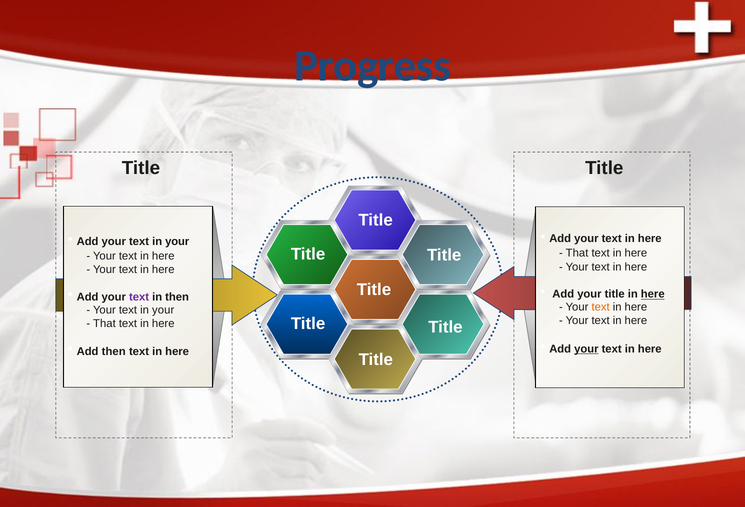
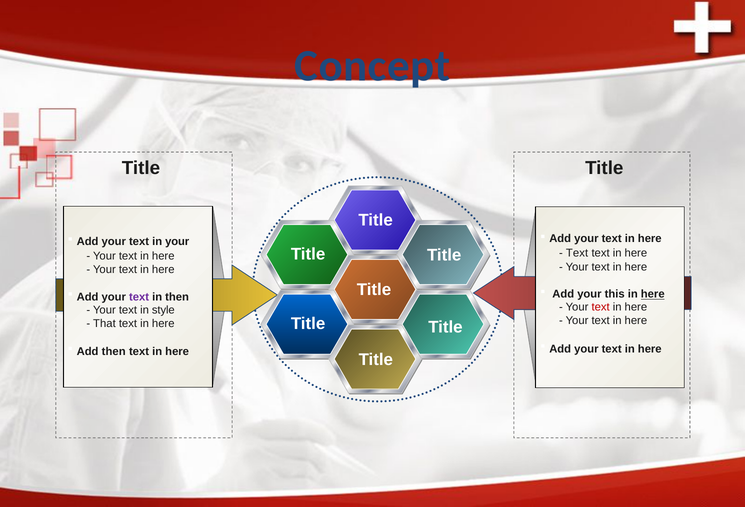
Progress: Progress -> Concept (372, 66)
That: That -> Text (577, 253)
your title: title -> this (615, 294)
text colour: orange -> red (601, 307)
your: your -> style (163, 310)
your underline: present -> none (586, 349)
